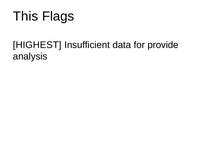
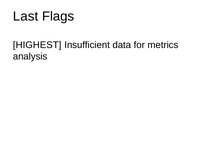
This: This -> Last (26, 16)
provide: provide -> metrics (163, 45)
